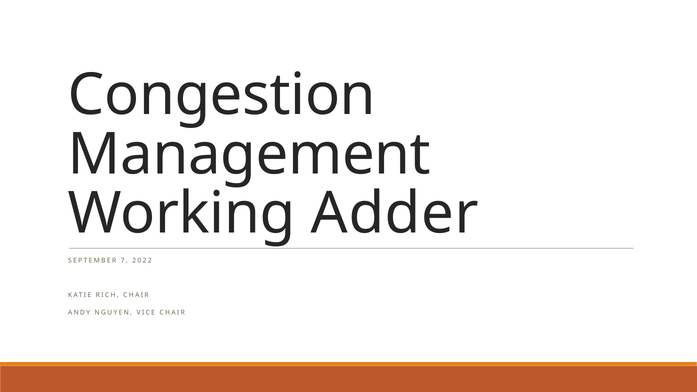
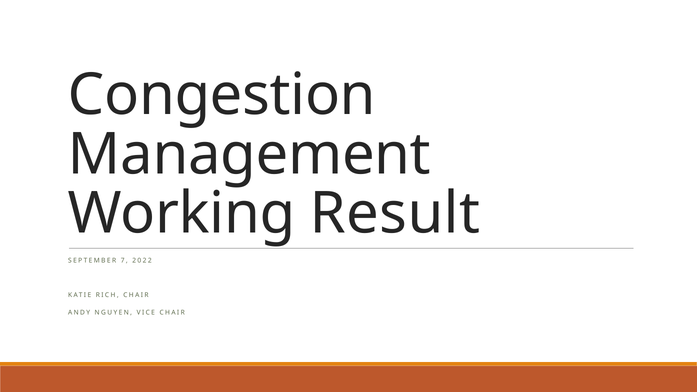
Adder: Adder -> Result (395, 214)
